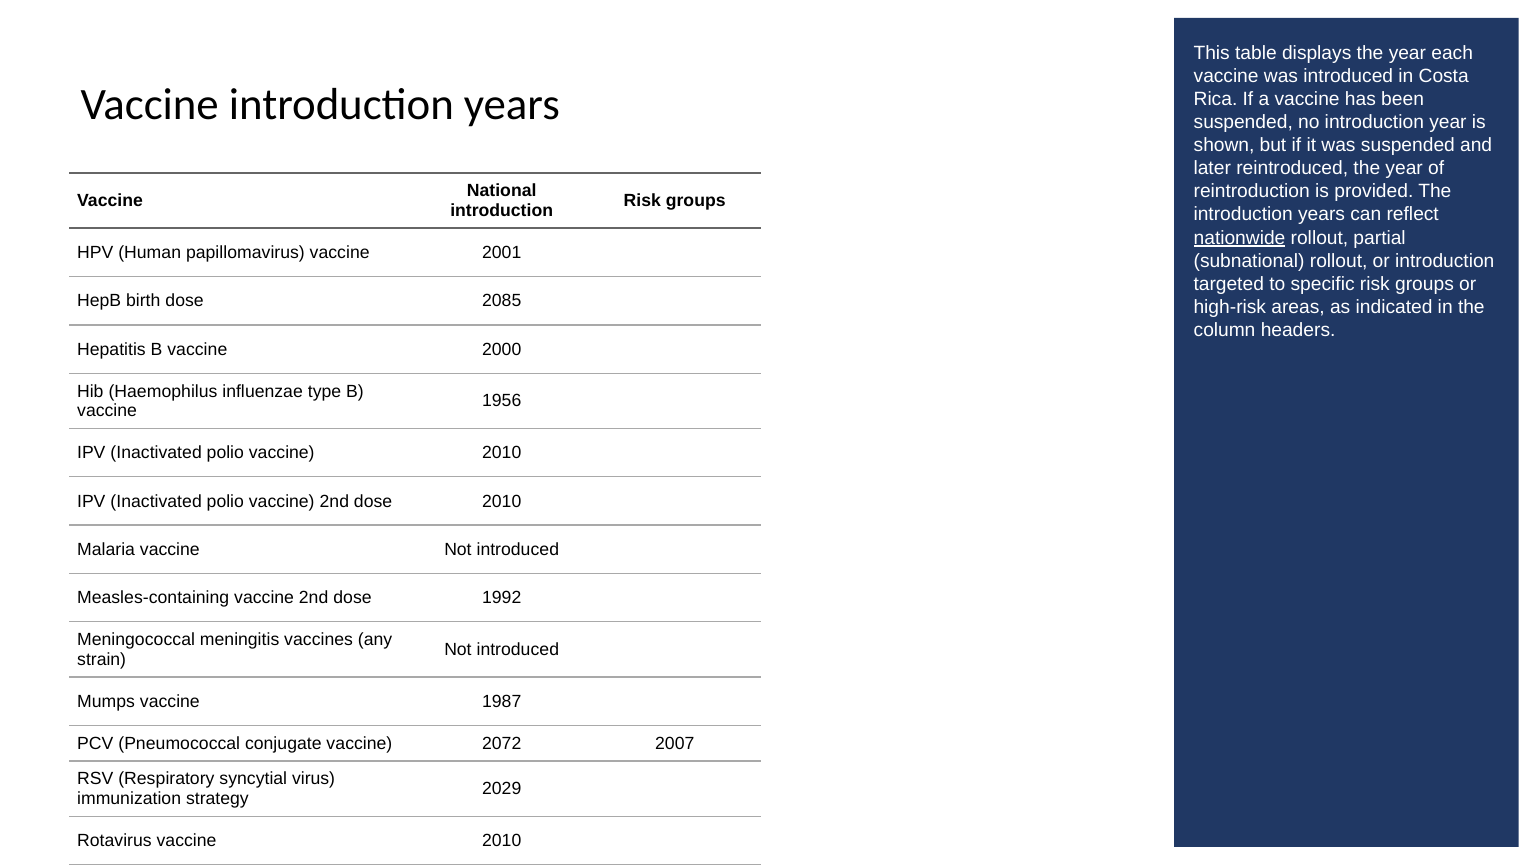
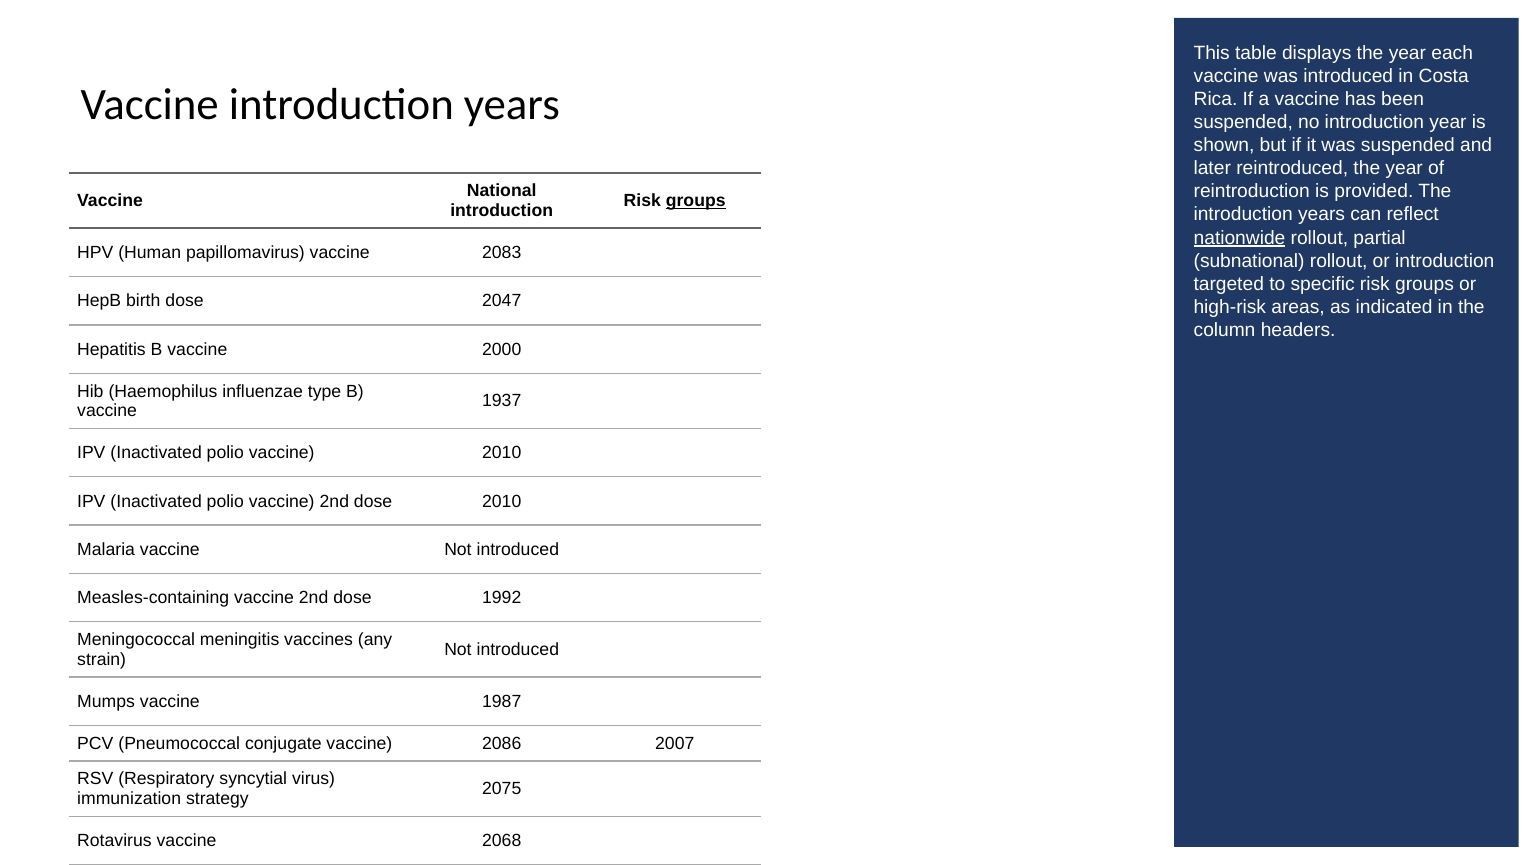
groups underline: none -> present (696, 201)
2001: 2001 -> 2083 (502, 253)
2085: 2085 -> 2047 (502, 301)
1956: 1956 -> 1937 (502, 401)
2072: 2072 -> 2086 (502, 743)
2029: 2029 -> 2075 (502, 789)
Rotavirus vaccine 2010: 2010 -> 2068 (502, 841)
